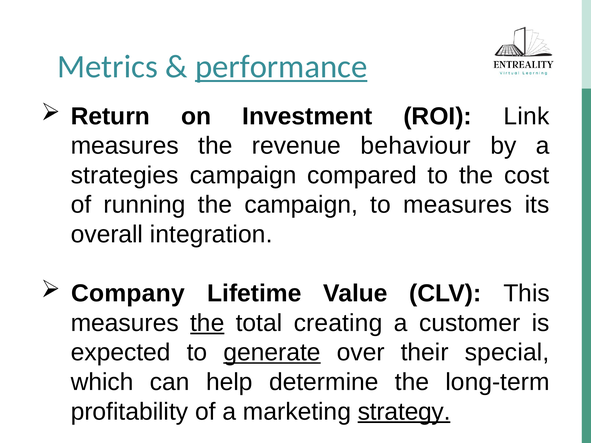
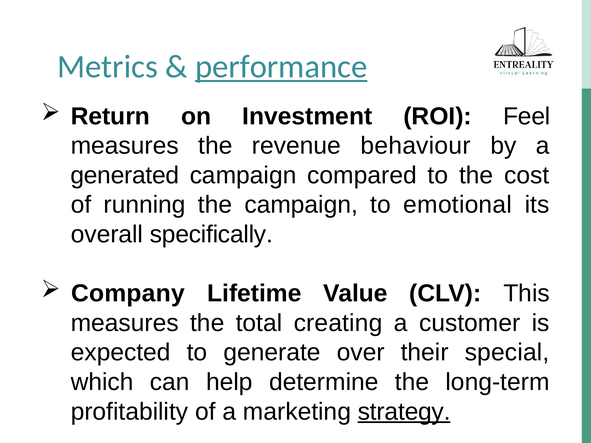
Link: Link -> Feel (527, 116)
strategies: strategies -> generated (125, 175)
to measures: measures -> emotional (458, 205)
integration: integration -> specifically (211, 235)
the underline: present -> none (207, 323)
generate underline: present -> none (272, 353)
